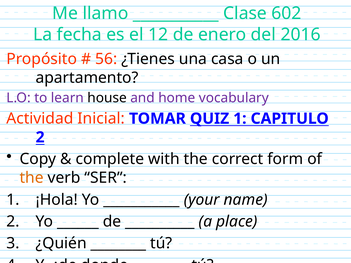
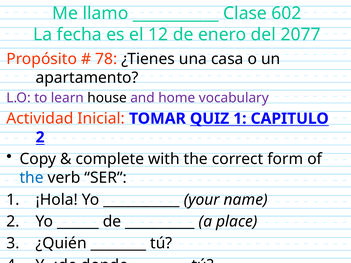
2016: 2016 -> 2077 (301, 35)
56: 56 -> 78 (106, 59)
the colour: orange -> blue (32, 178)
